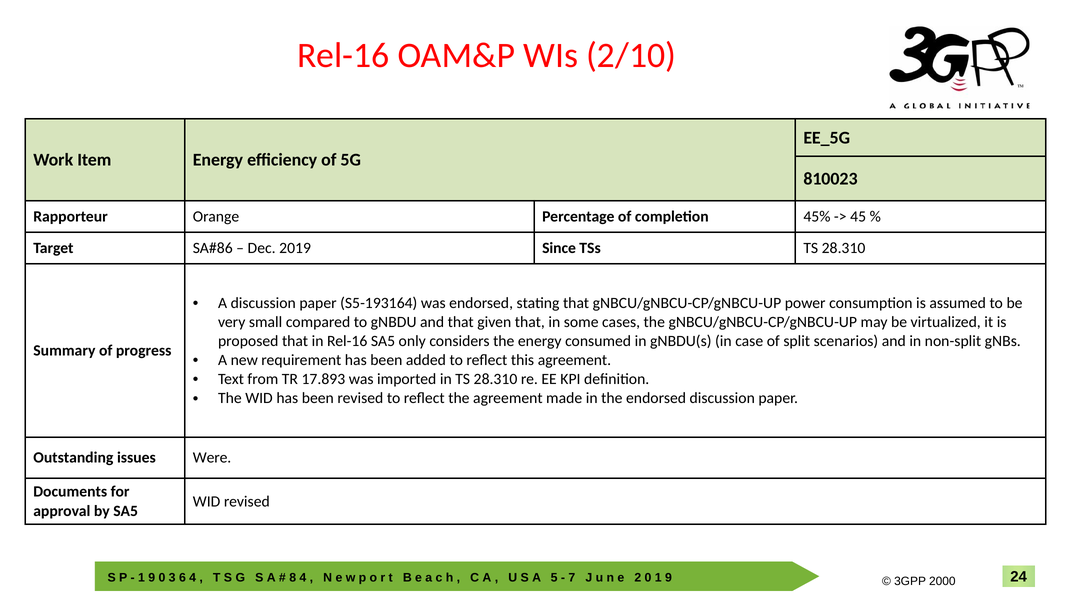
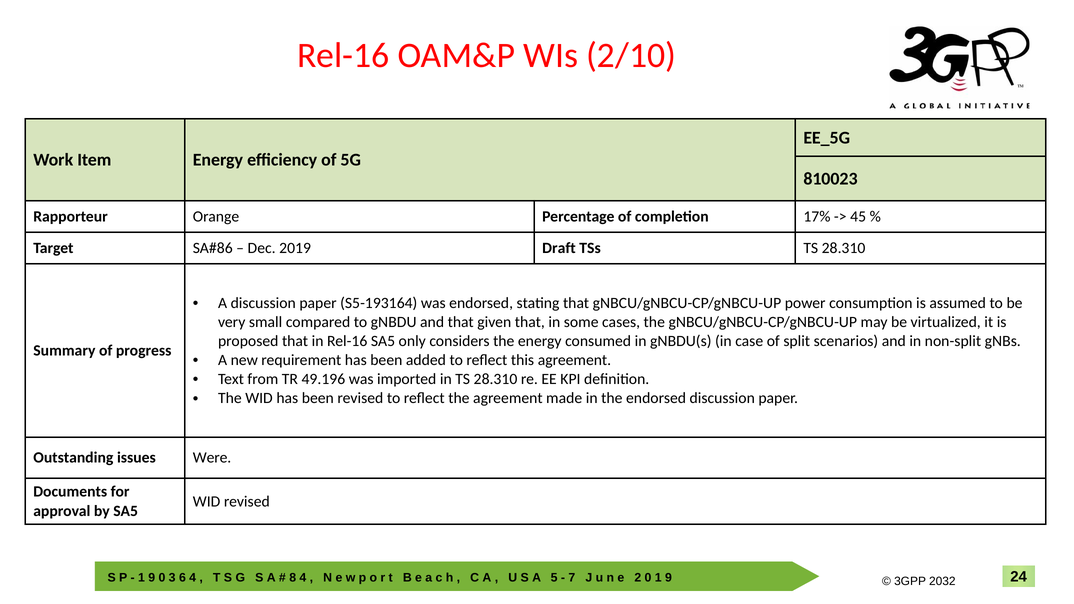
45%: 45% -> 17% (817, 217)
Since: Since -> Draft (559, 248)
17.893: 17.893 -> 49.196 (323, 379)
2000: 2000 -> 2032 (942, 581)
